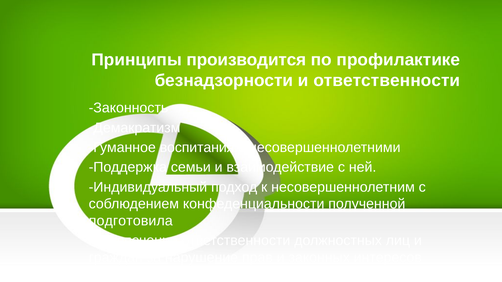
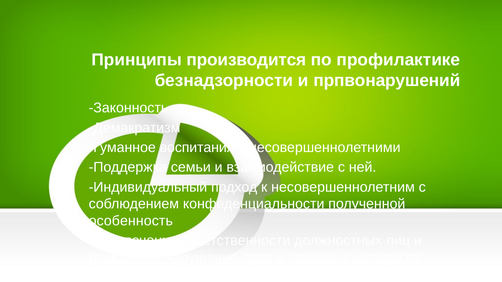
и ответственности: ответственности -> прпвонарушений (387, 80)
подготовила: подготовила -> особенность (131, 221)
